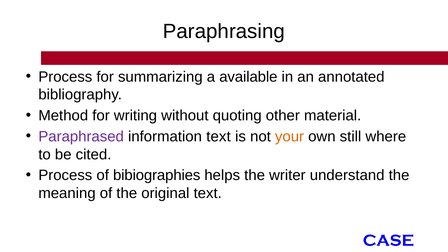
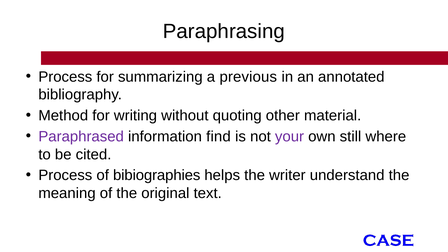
available: available -> previous (248, 77)
information text: text -> find (218, 137)
your colour: orange -> purple (290, 137)
